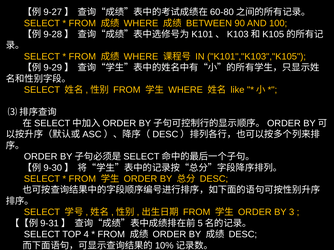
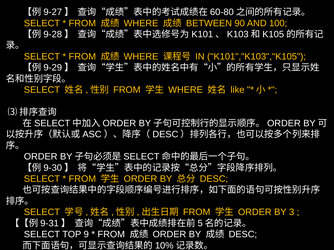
4: 4 -> 9 (86, 235)
